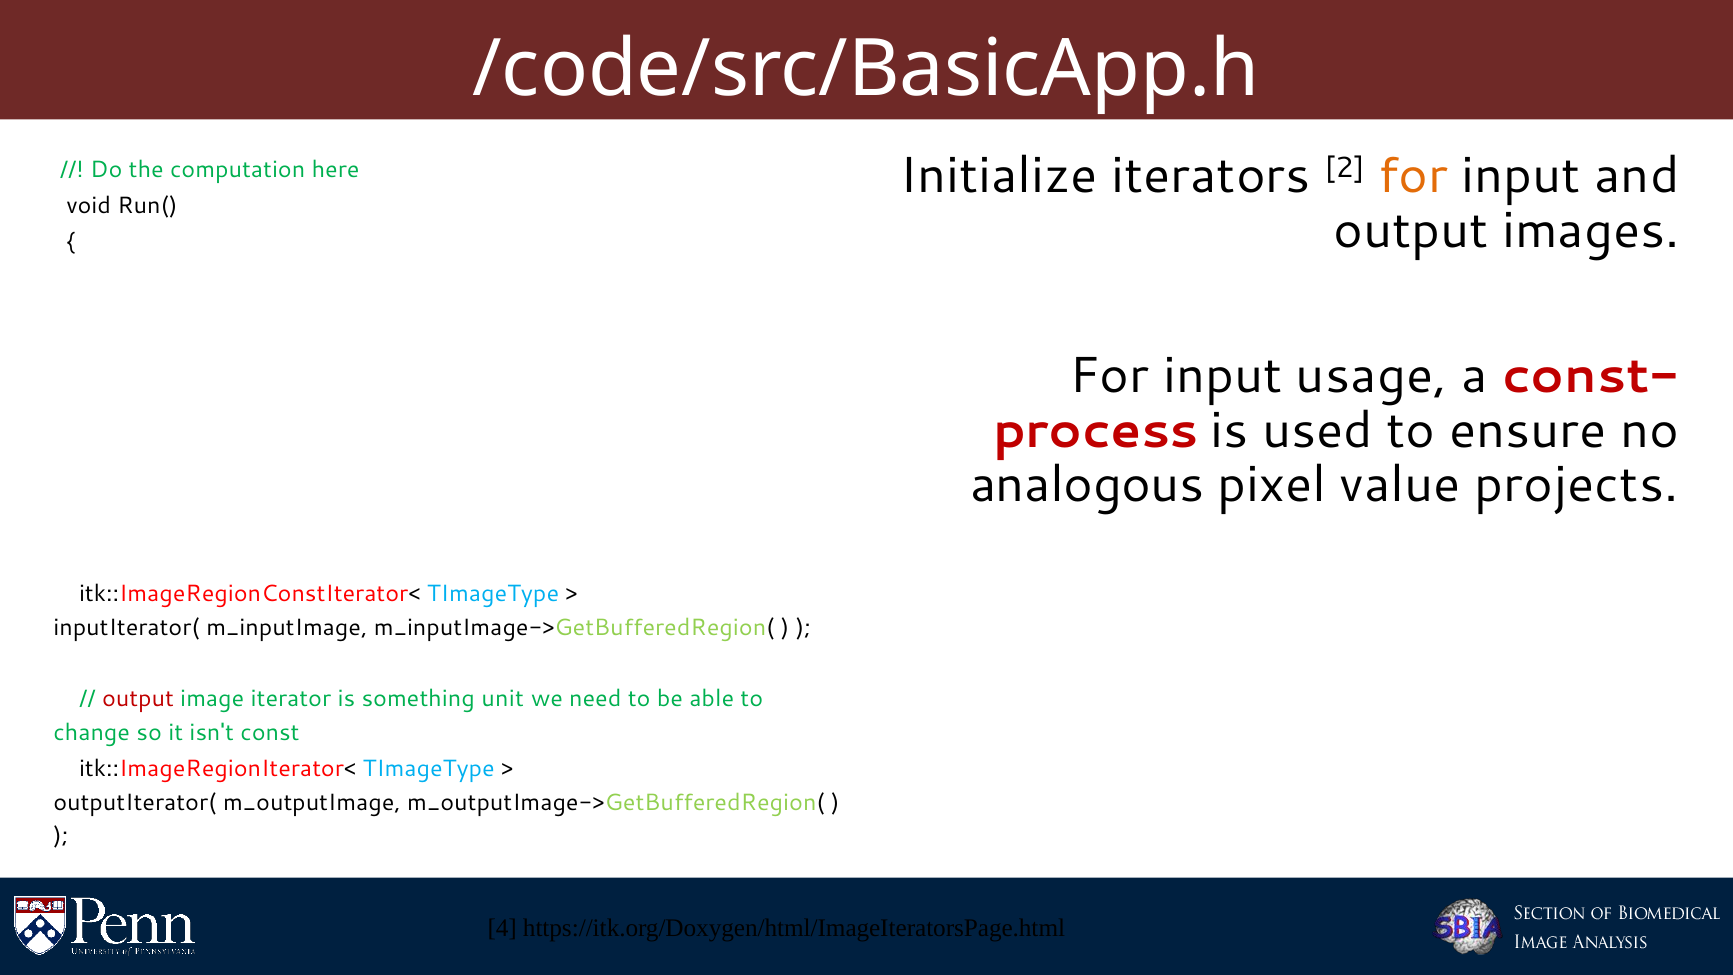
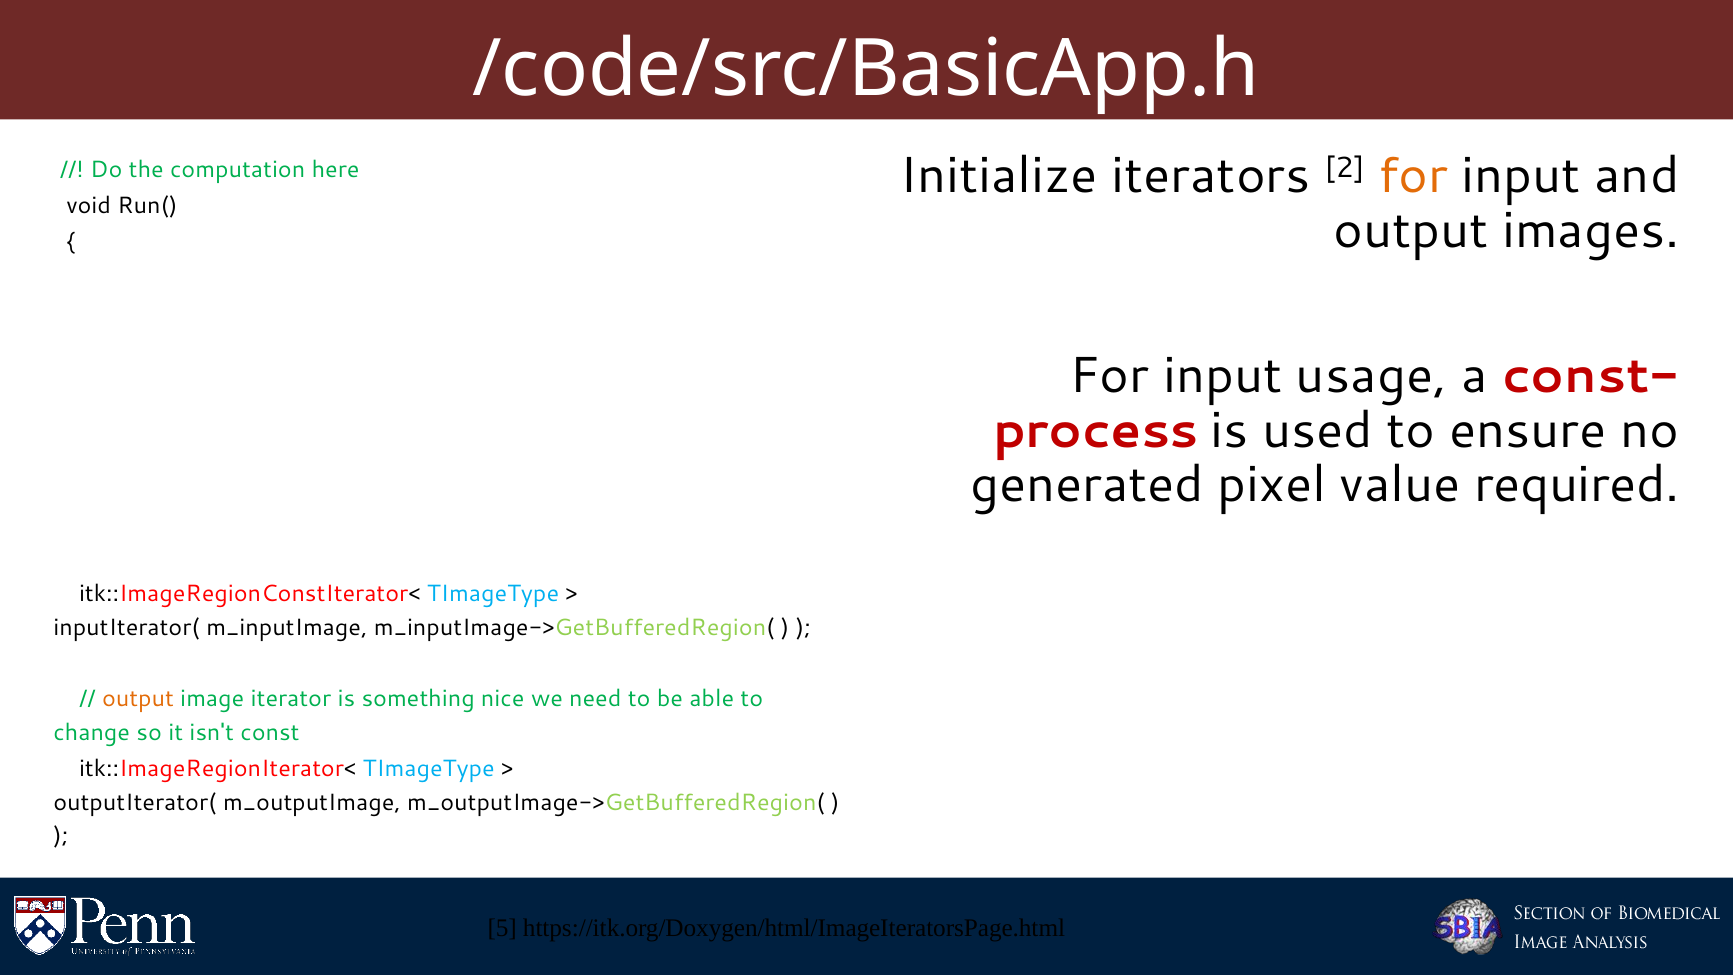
analogous: analogous -> generated (1087, 485)
projects: projects -> required (1577, 485)
output colour: red -> orange (138, 699)
unit: unit -> nice (503, 699)
4: 4 -> 5 (502, 928)
